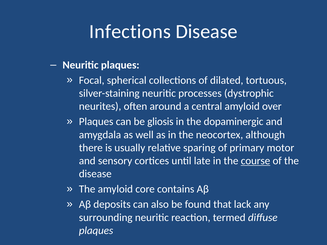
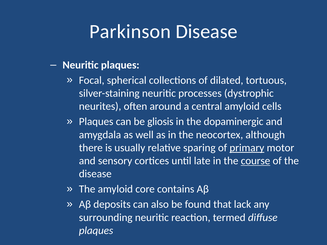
Infections: Infections -> Parkinson (130, 32)
over: over -> cells (272, 107)
primary underline: none -> present (247, 148)
